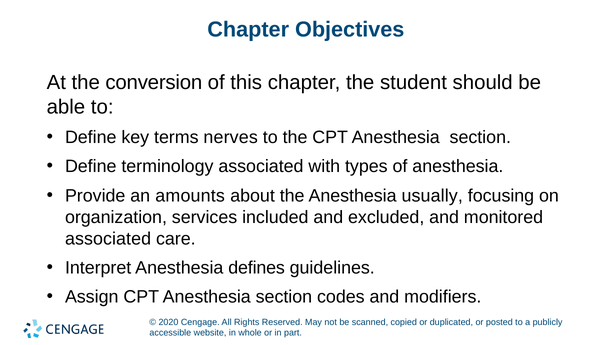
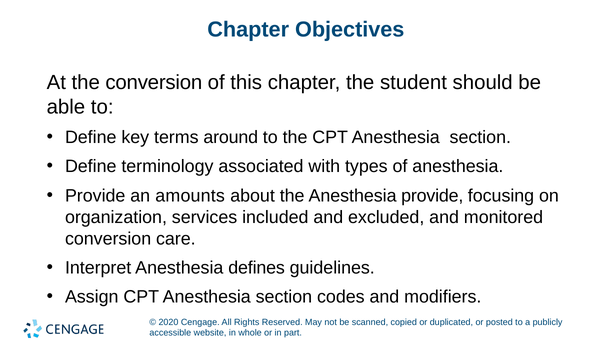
nerves: nerves -> around (231, 137)
Anesthesia usually: usually -> provide (432, 195)
associated: associated -> conversion (108, 238)
